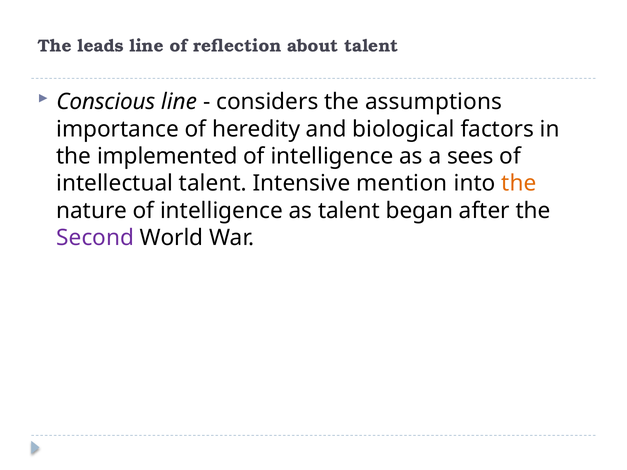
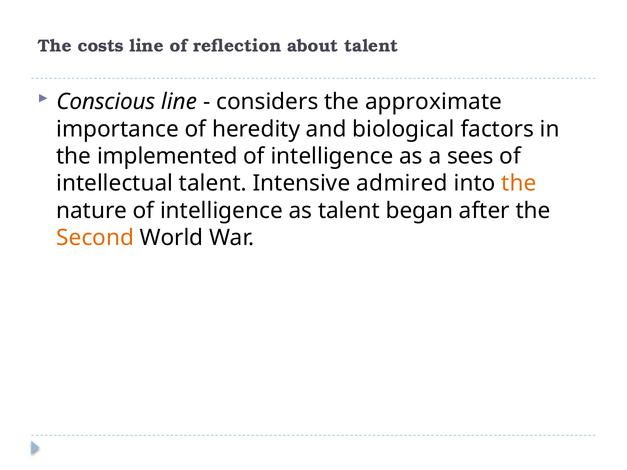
leads: leads -> costs (101, 46)
assumptions: assumptions -> approximate (434, 102)
mention: mention -> admired (402, 184)
Second colour: purple -> orange (95, 238)
